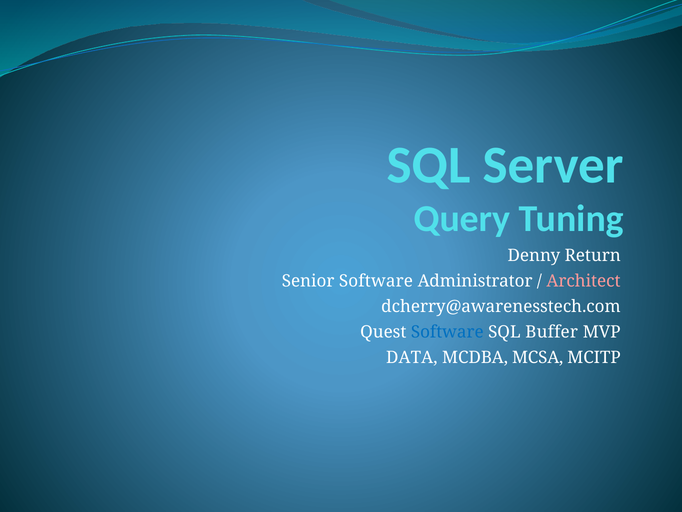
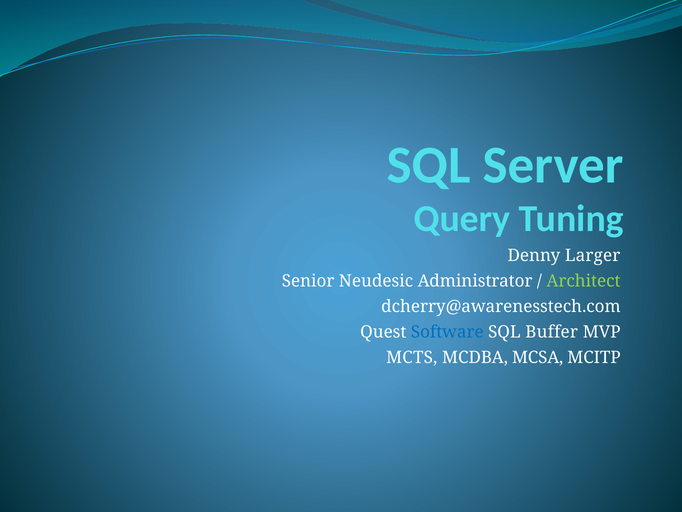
Return: Return -> Larger (593, 256)
Senior Software: Software -> Neudesic (376, 281)
Architect colour: pink -> light green (583, 281)
DATA: DATA -> MCTS (412, 357)
